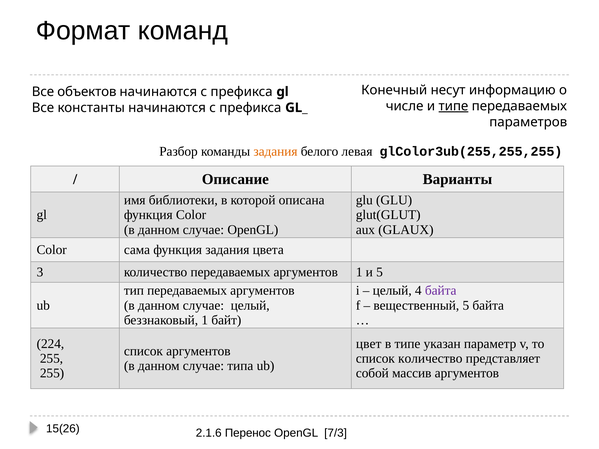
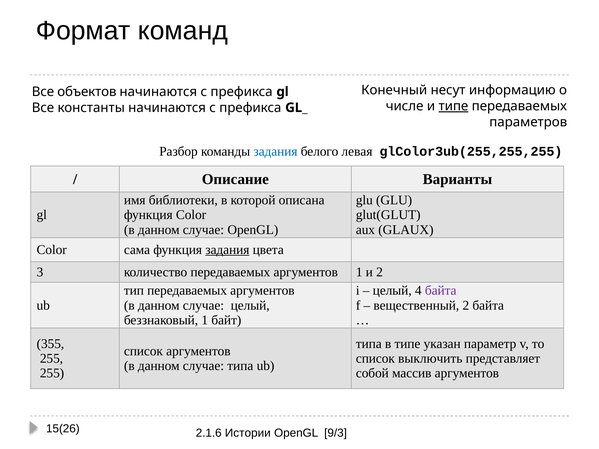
задания colour: orange -> blue (275, 152)
задания underline: none -> present (227, 250)
и 5: 5 -> 2 (380, 272)
вещественный 5: 5 -> 2 (466, 305)
224: 224 -> 355 (50, 344)
цвет: цвет -> типа (369, 344)
список количество: количество -> выключить (430, 359)
Перенос: Перенос -> Истории (248, 433)
7/3: 7/3 -> 9/3 (336, 433)
